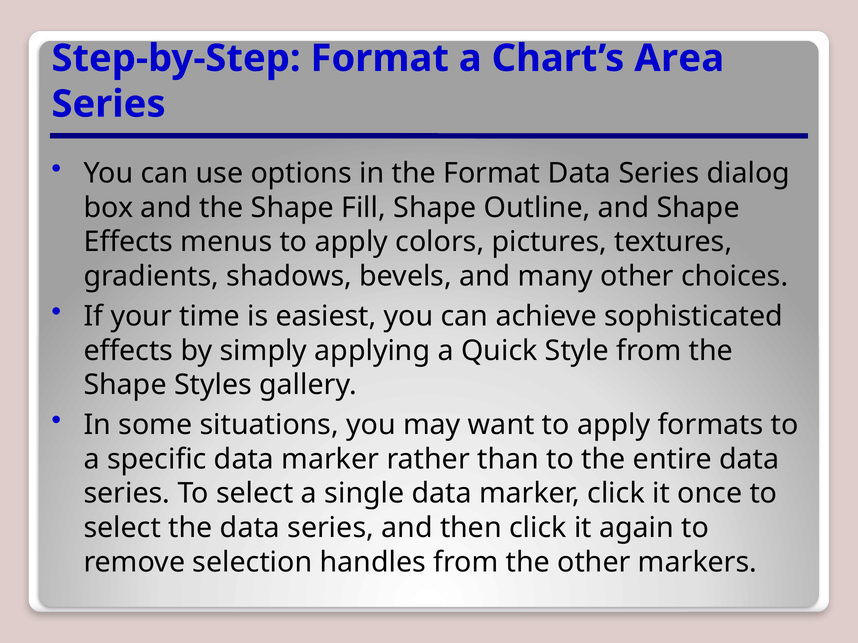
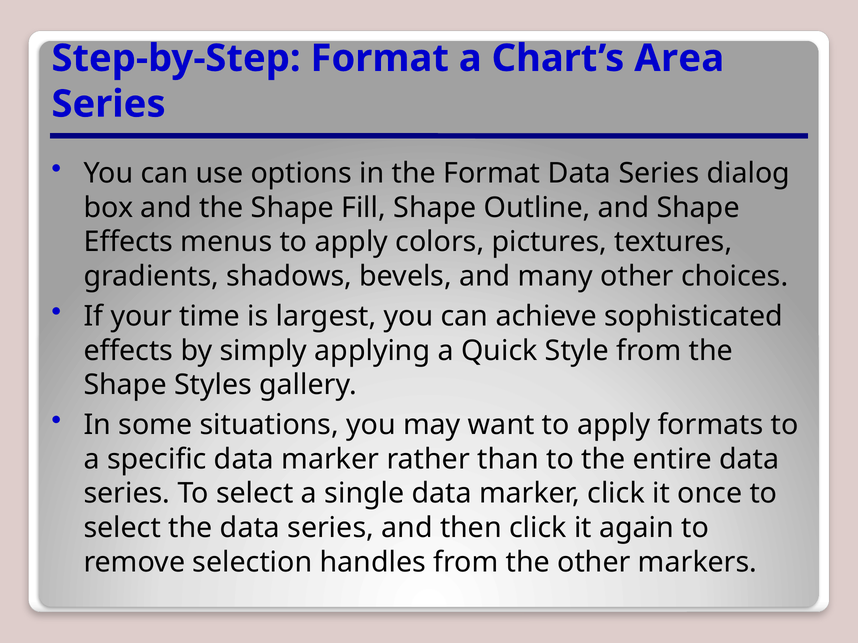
easiest: easiest -> largest (326, 317)
